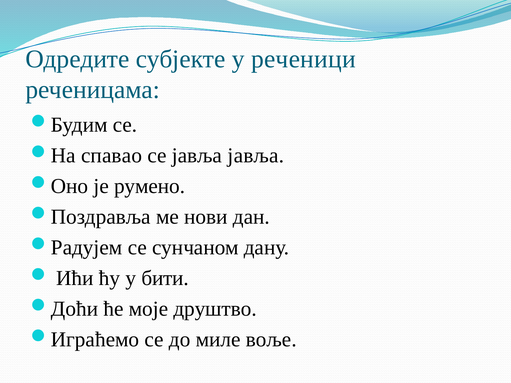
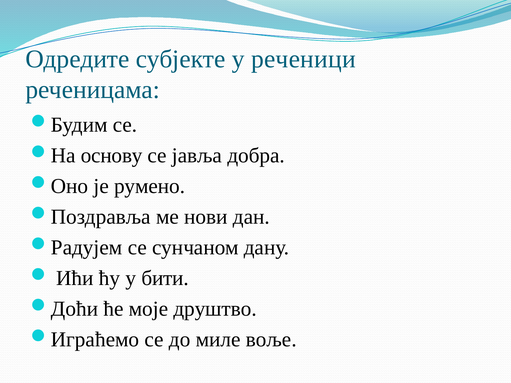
спавао: спавао -> основу (112, 156)
јавља јавља: јавља -> добра (256, 156)
